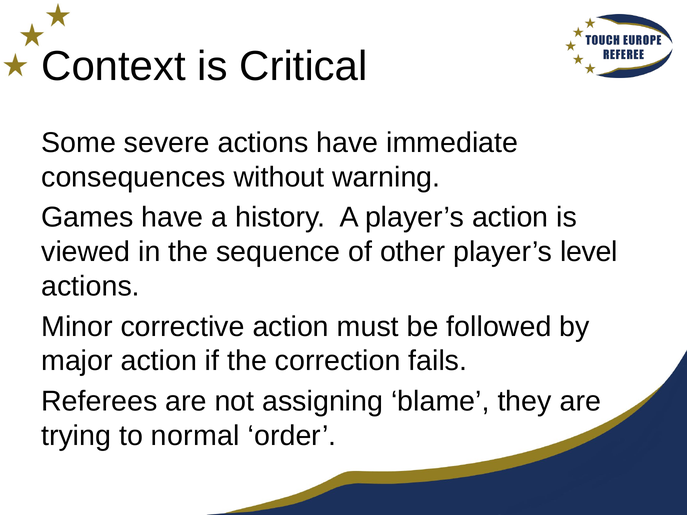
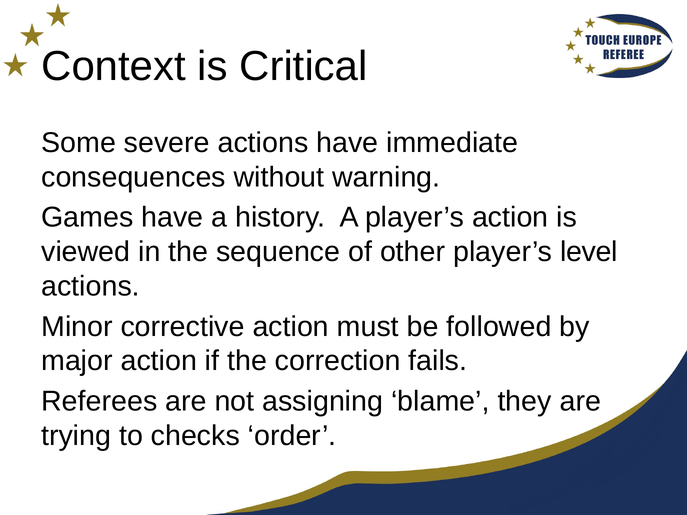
normal: normal -> checks (195, 436)
